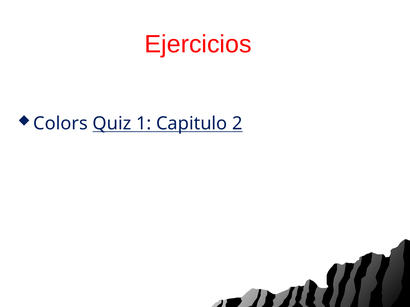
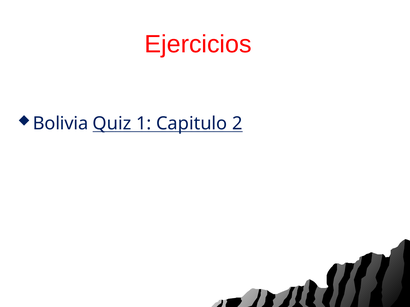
Colors: Colors -> Bolivia (61, 124)
